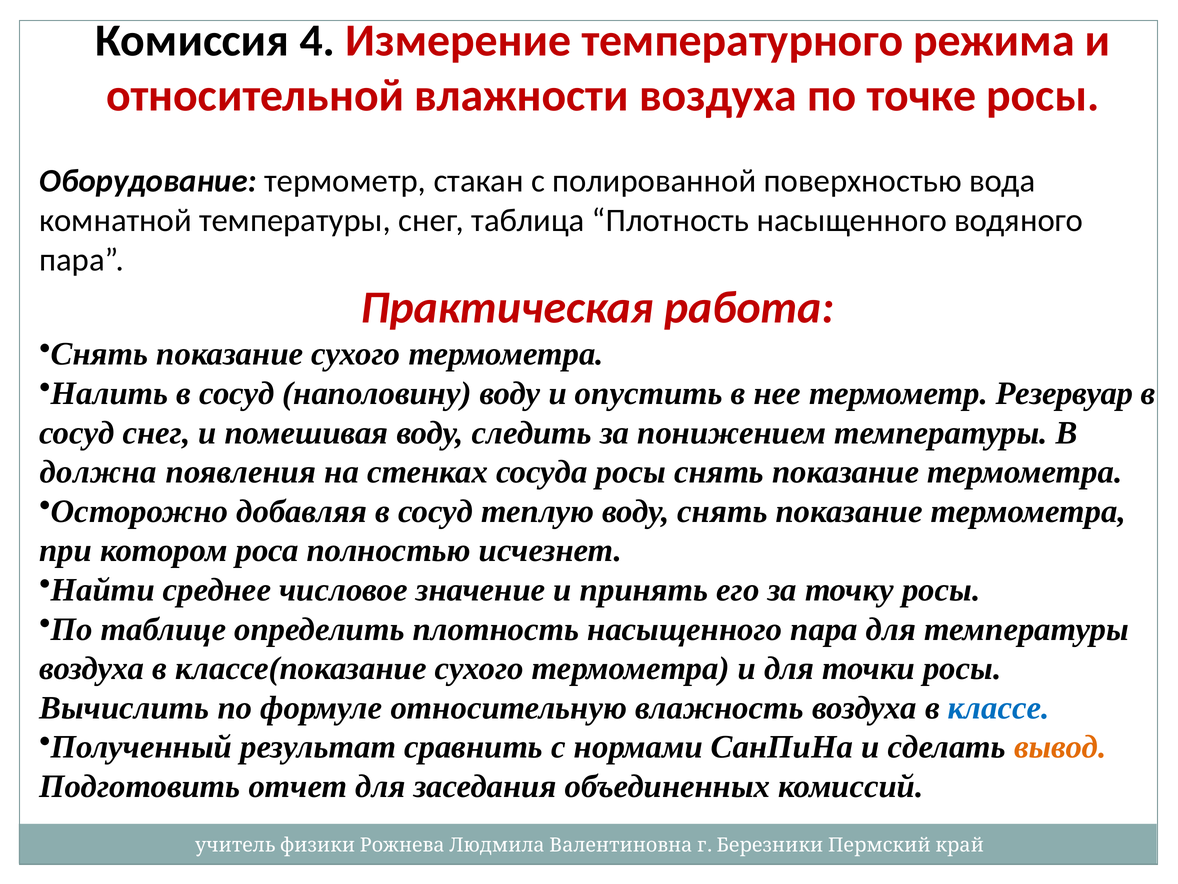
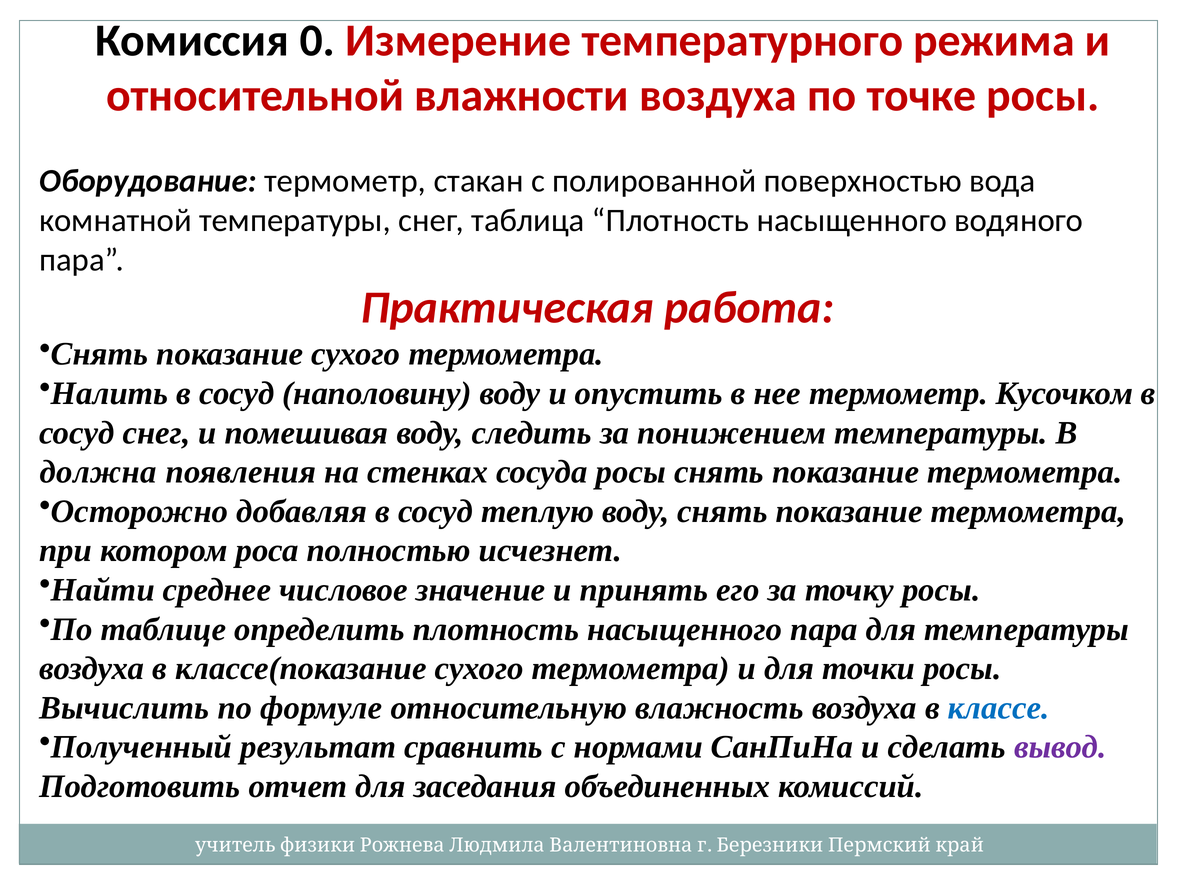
4: 4 -> 0 (317, 41)
Резервуар: Резервуар -> Кусочком (1064, 393)
вывод colour: orange -> purple (1060, 747)
